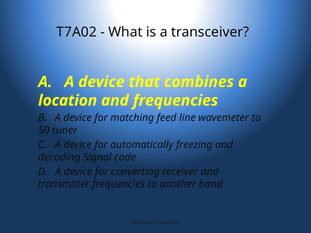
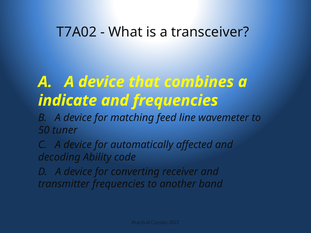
location: location -> indicate (68, 101)
freezing: freezing -> affected (194, 145)
Signal: Signal -> Ability (97, 157)
